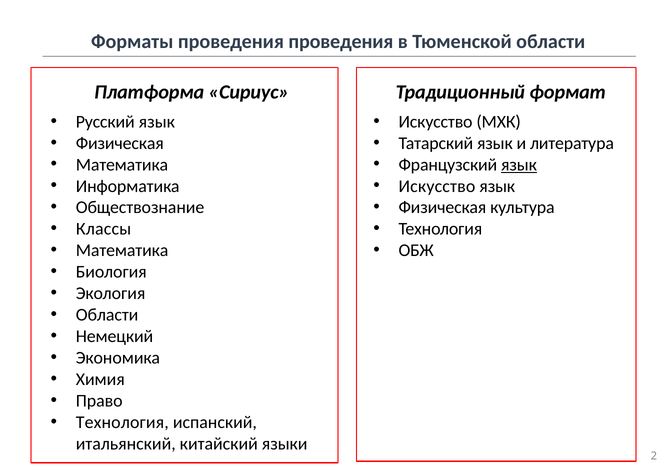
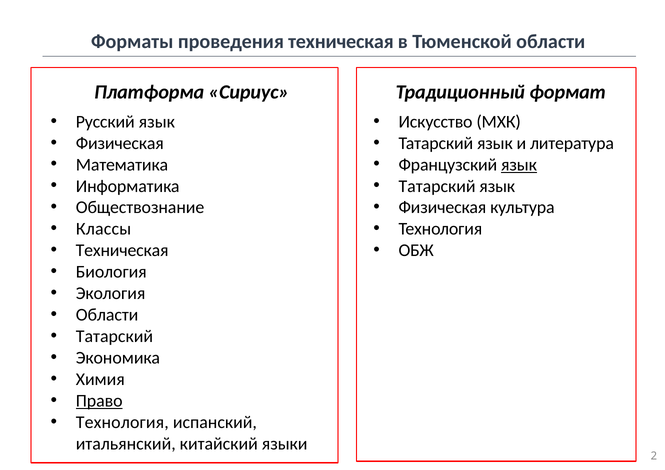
проведения проведения: проведения -> техническая (341, 42)
Искусство: Искусство -> Татарский (437, 186)
Математика: Математика -> Техническая (122, 250)
Немецкий: Немецкий -> Татарский (114, 336)
Право underline: none -> present (99, 400)
